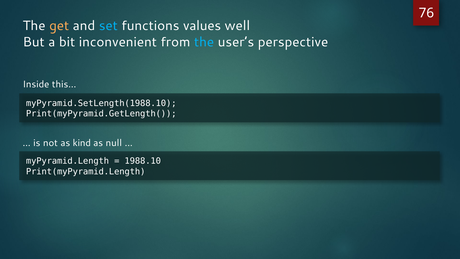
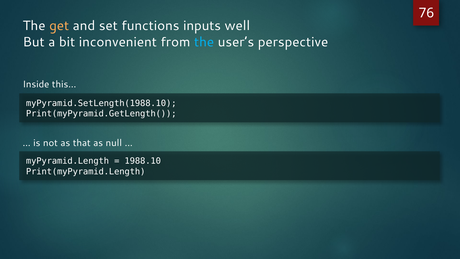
set colour: light blue -> white (108, 26)
values: values -> inputs (202, 26)
kind: kind -> that (82, 143)
